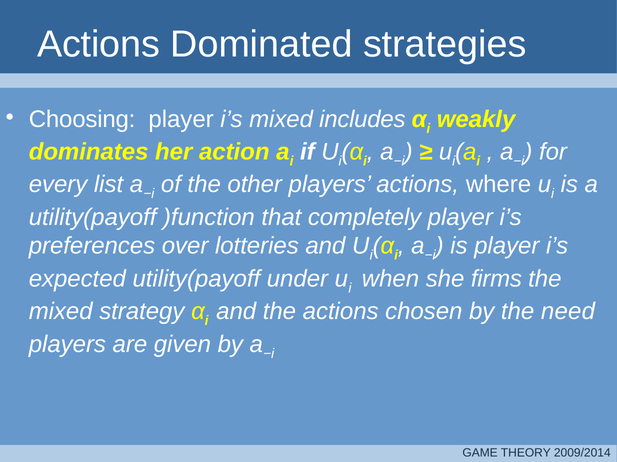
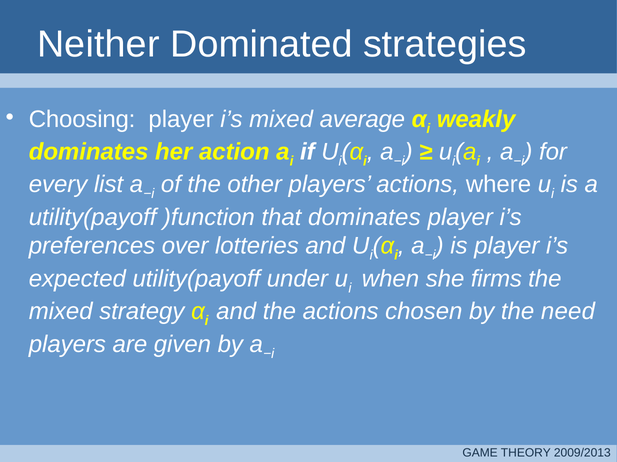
Actions: Actions -> Neither (98, 44)
includes: includes -> average (362, 119)
that completely: completely -> dominates (364, 218)
2009/2014: 2009/2014 -> 2009/2013 (582, 453)
